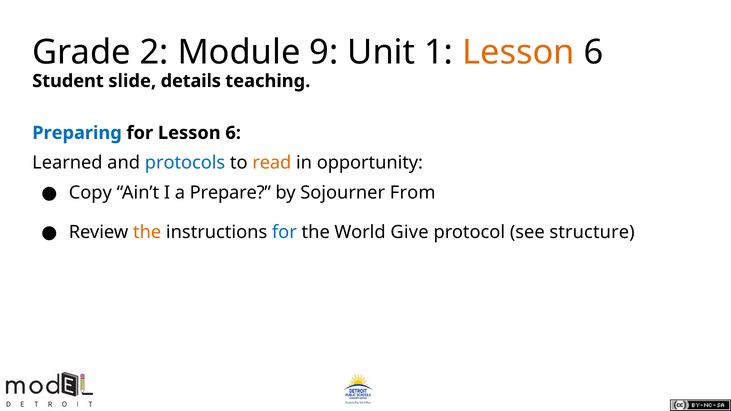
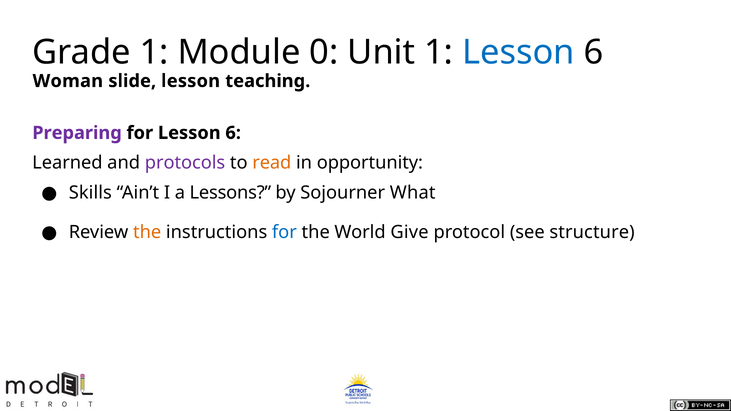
Grade 2: 2 -> 1 (154, 52)
9: 9 -> 0 (324, 52)
Lesson colour: orange -> blue (518, 52)
Student: Student -> Woman (68, 81)
slide details: details -> lesson (191, 81)
Preparing colour: blue -> purple (77, 133)
protocols colour: blue -> purple (185, 163)
Copy: Copy -> Skills (90, 193)
Prepare: Prepare -> Lessons (230, 193)
From: From -> What (413, 193)
